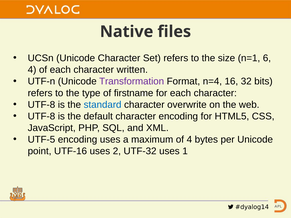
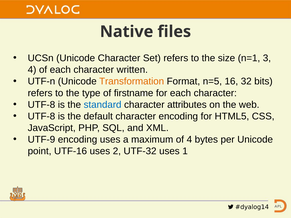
6: 6 -> 3 (267, 58)
Transformation colour: purple -> orange (132, 81)
n=4: n=4 -> n=5 (212, 81)
overwrite: overwrite -> attributes (187, 105)
UTF-5: UTF-5 -> UTF-9 (41, 140)
